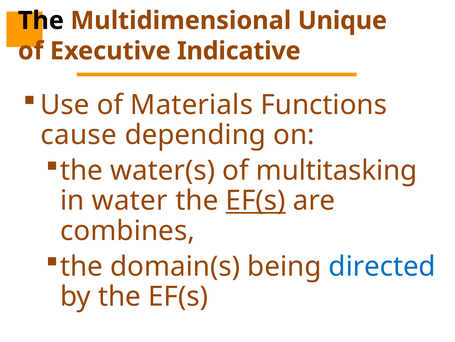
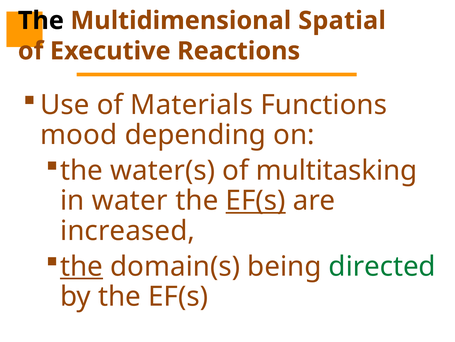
Unique: Unique -> Spatial (342, 21)
Indicative: Indicative -> Reactions (239, 51)
cause: cause -> mood (79, 135)
combines: combines -> increased (128, 230)
the underline: none -> present (82, 266)
directed colour: blue -> green (382, 266)
